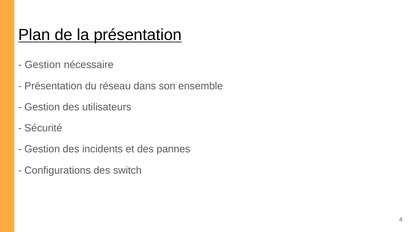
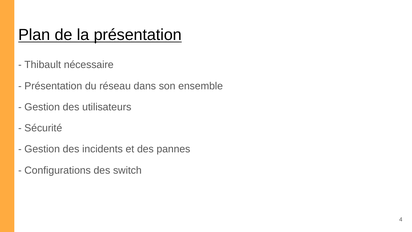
Gestion: Gestion -> Thibault (43, 65)
